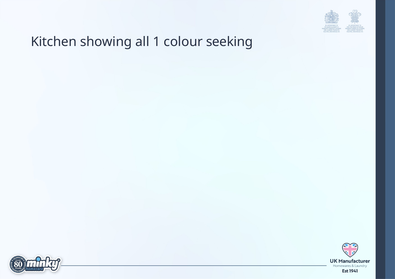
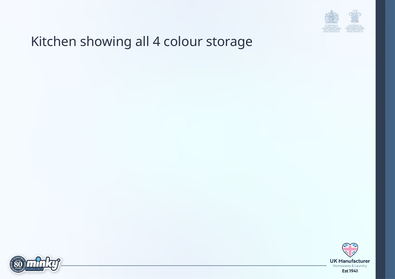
1: 1 -> 4 (157, 42)
seeking: seeking -> storage (230, 42)
